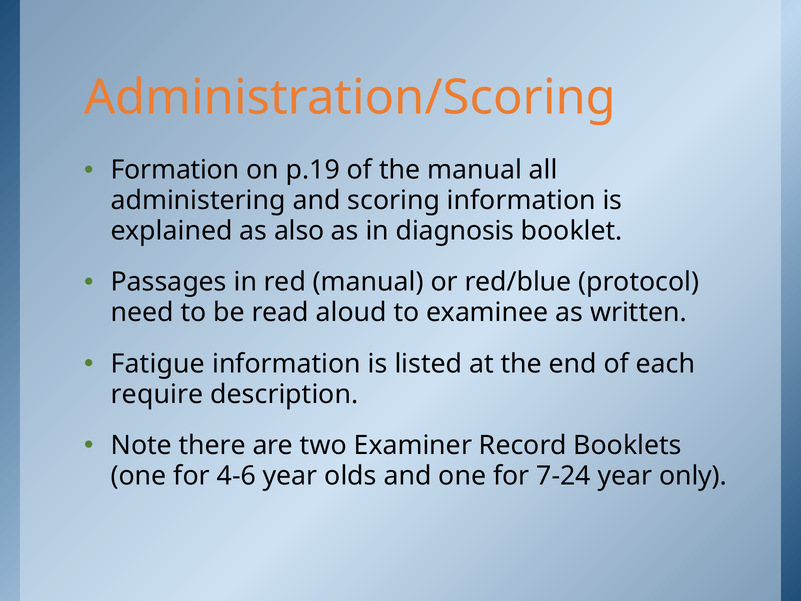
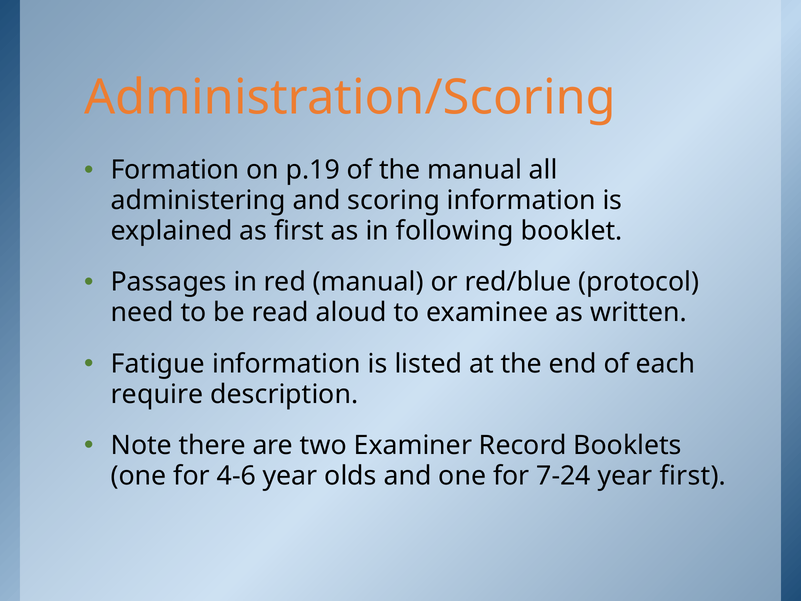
as also: also -> first (299, 231)
diagnosis: diagnosis -> following (455, 231)
year only: only -> first (693, 476)
